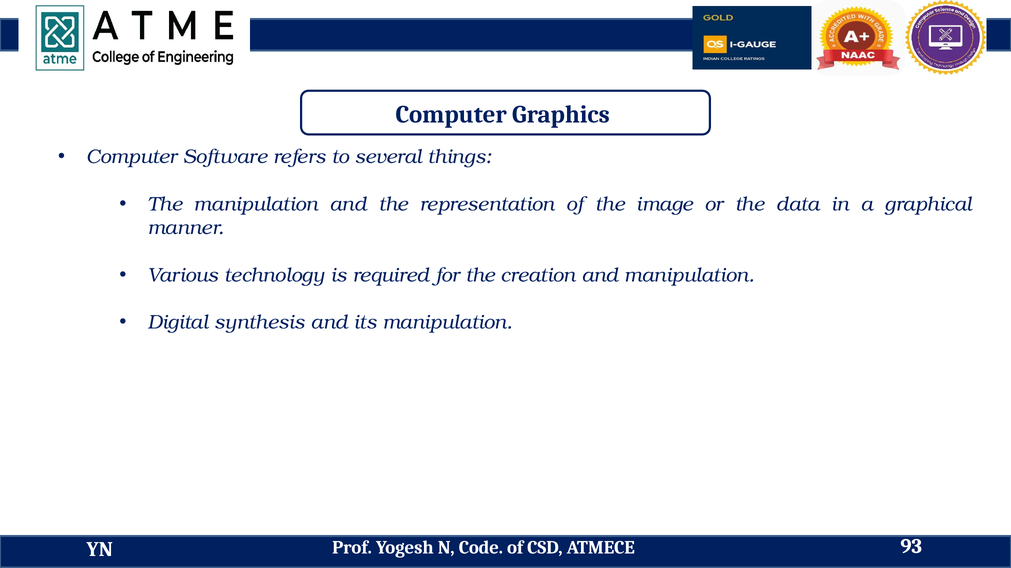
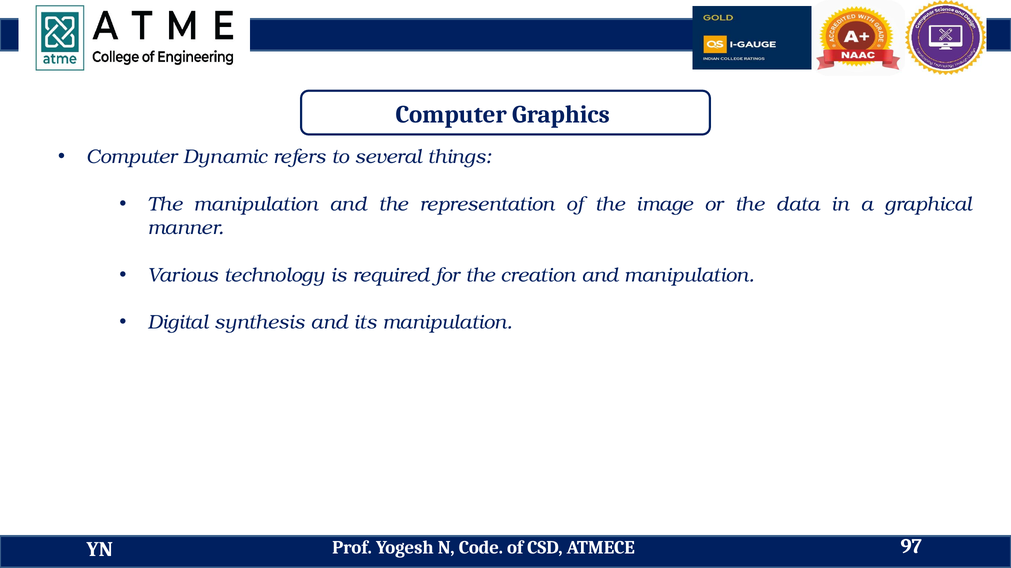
Software: Software -> Dynamic (225, 157)
93: 93 -> 97 (911, 547)
